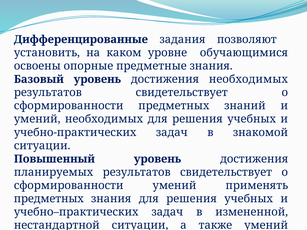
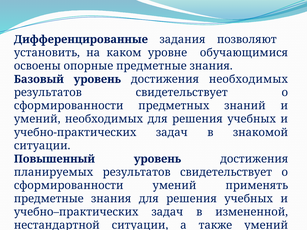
предметных: предметных -> предметные (49, 199)
